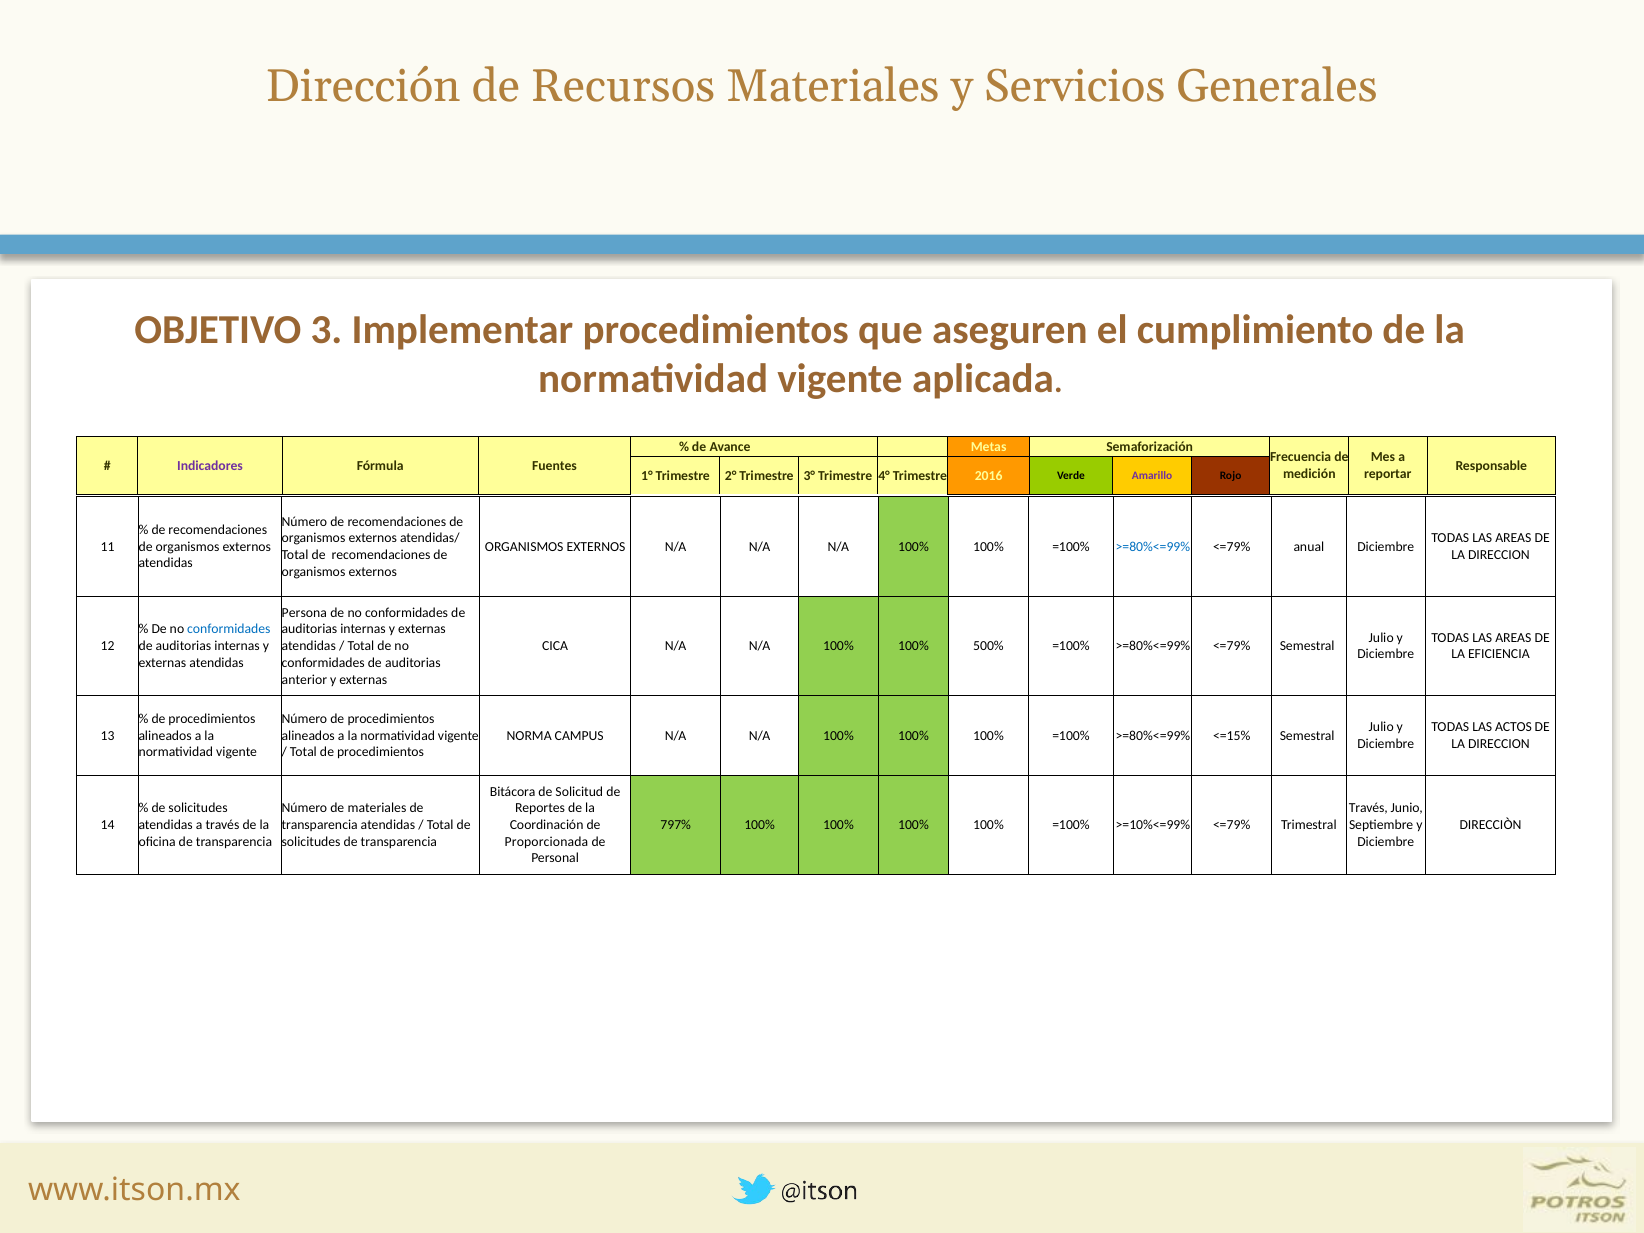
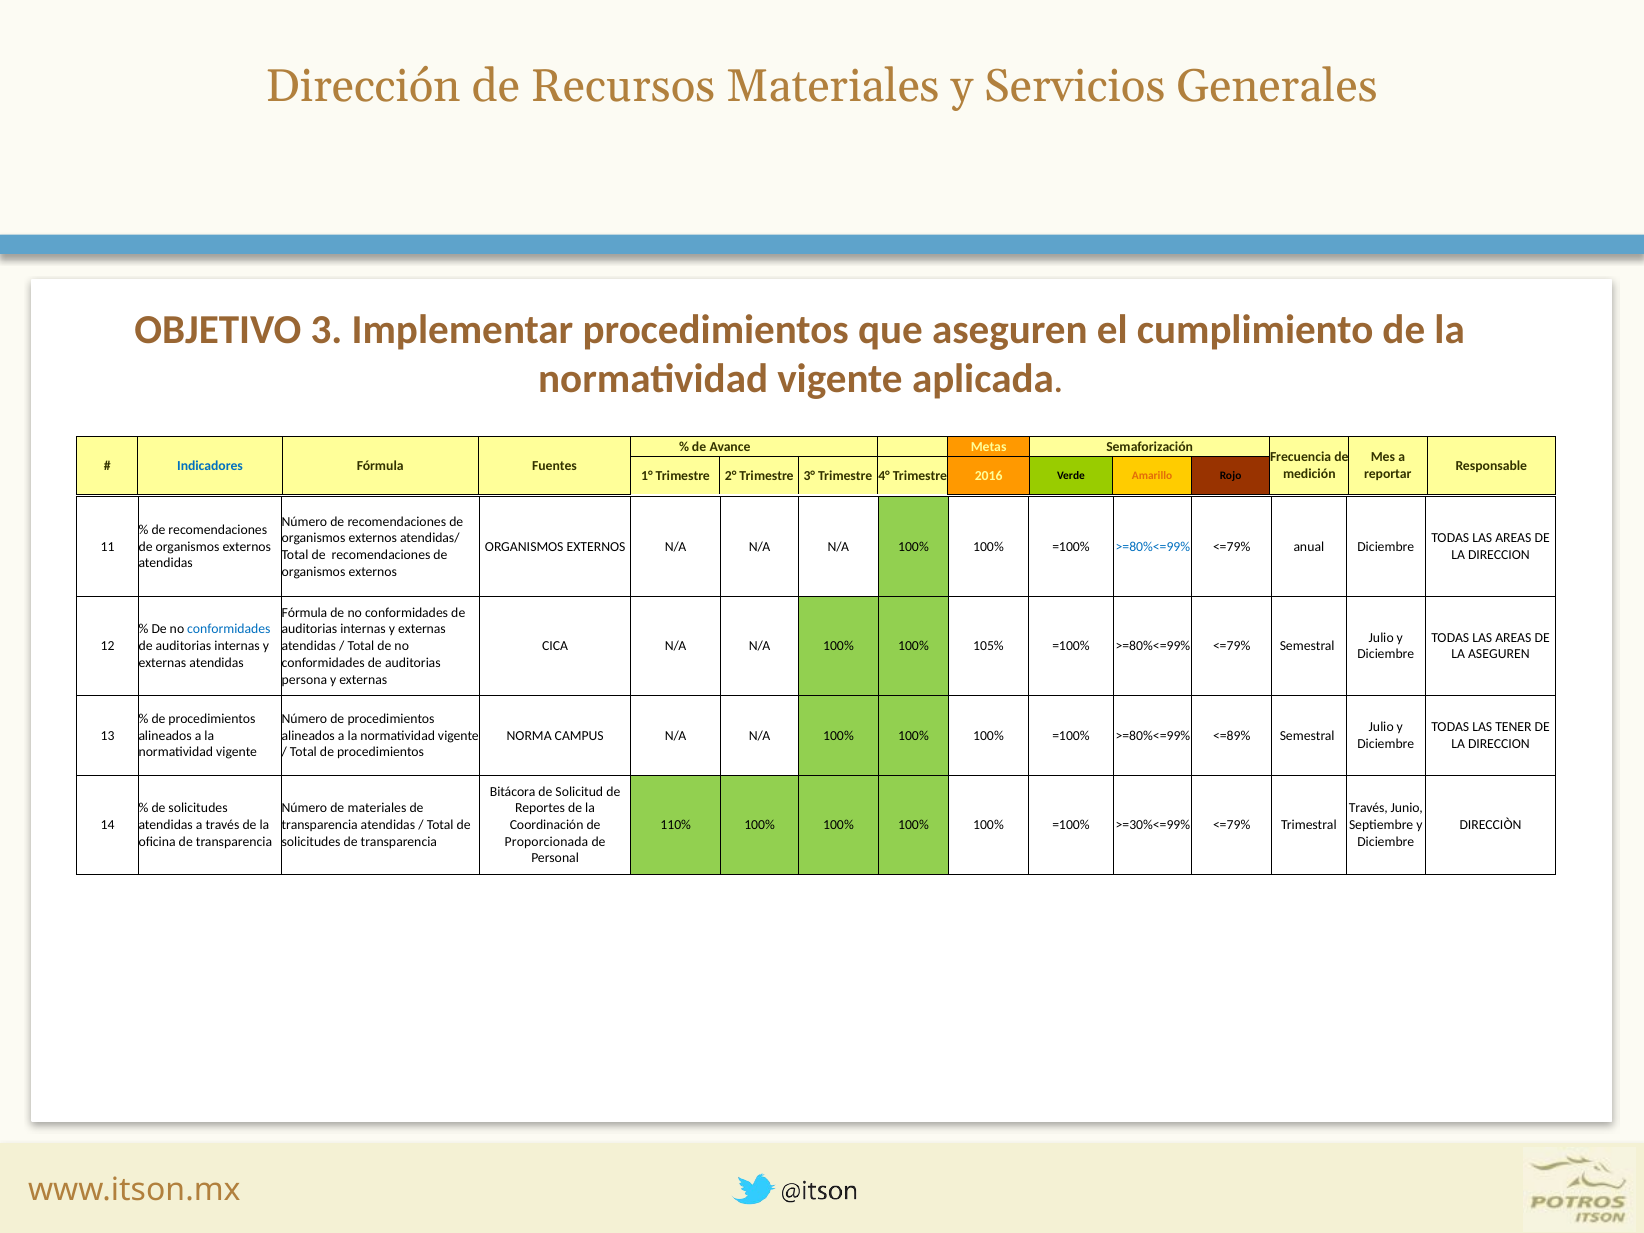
Indicadores colour: purple -> blue (210, 466)
Amarillo colour: purple -> orange (1152, 475)
Persona: Persona -> Fórmula (304, 613)
500%: 500% -> 105% (988, 646)
LA EFICIENCIA: EFICIENCIA -> ASEGUREN (1499, 654)
anterior: anterior -> persona (304, 679)
ACTOS: ACTOS -> TENER (1513, 727)
<=15%: <=15% -> <=89% (1232, 736)
797%: 797% -> 110% (676, 825)
>=10%<=99%: >=10%<=99% -> >=30%<=99% (1153, 825)
